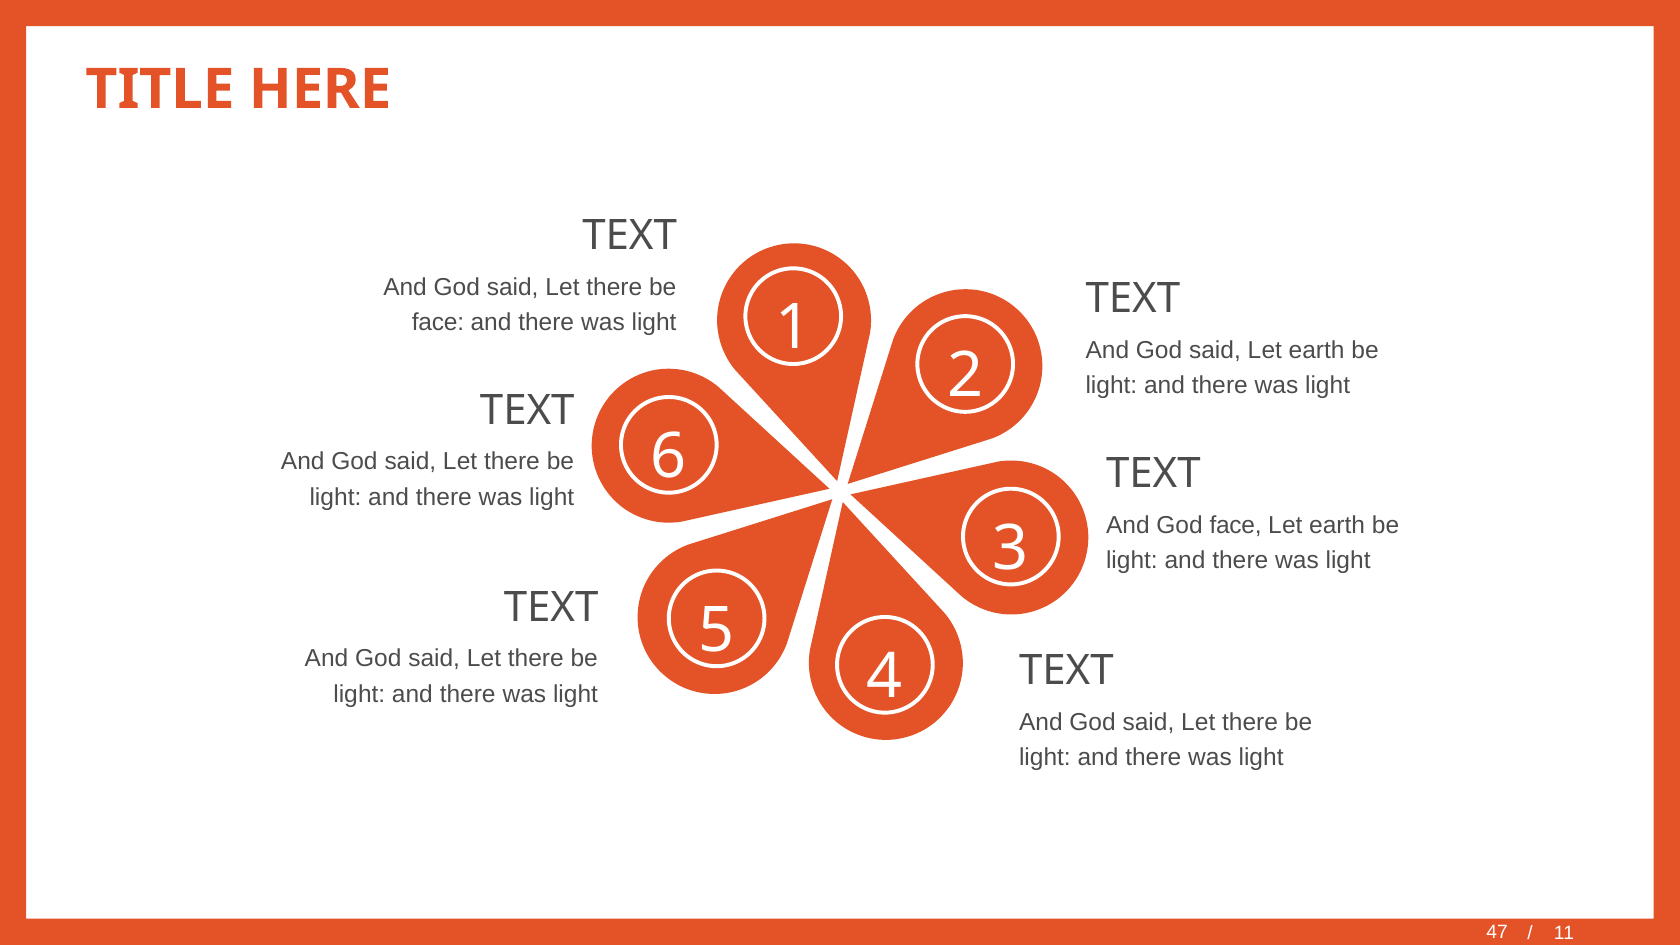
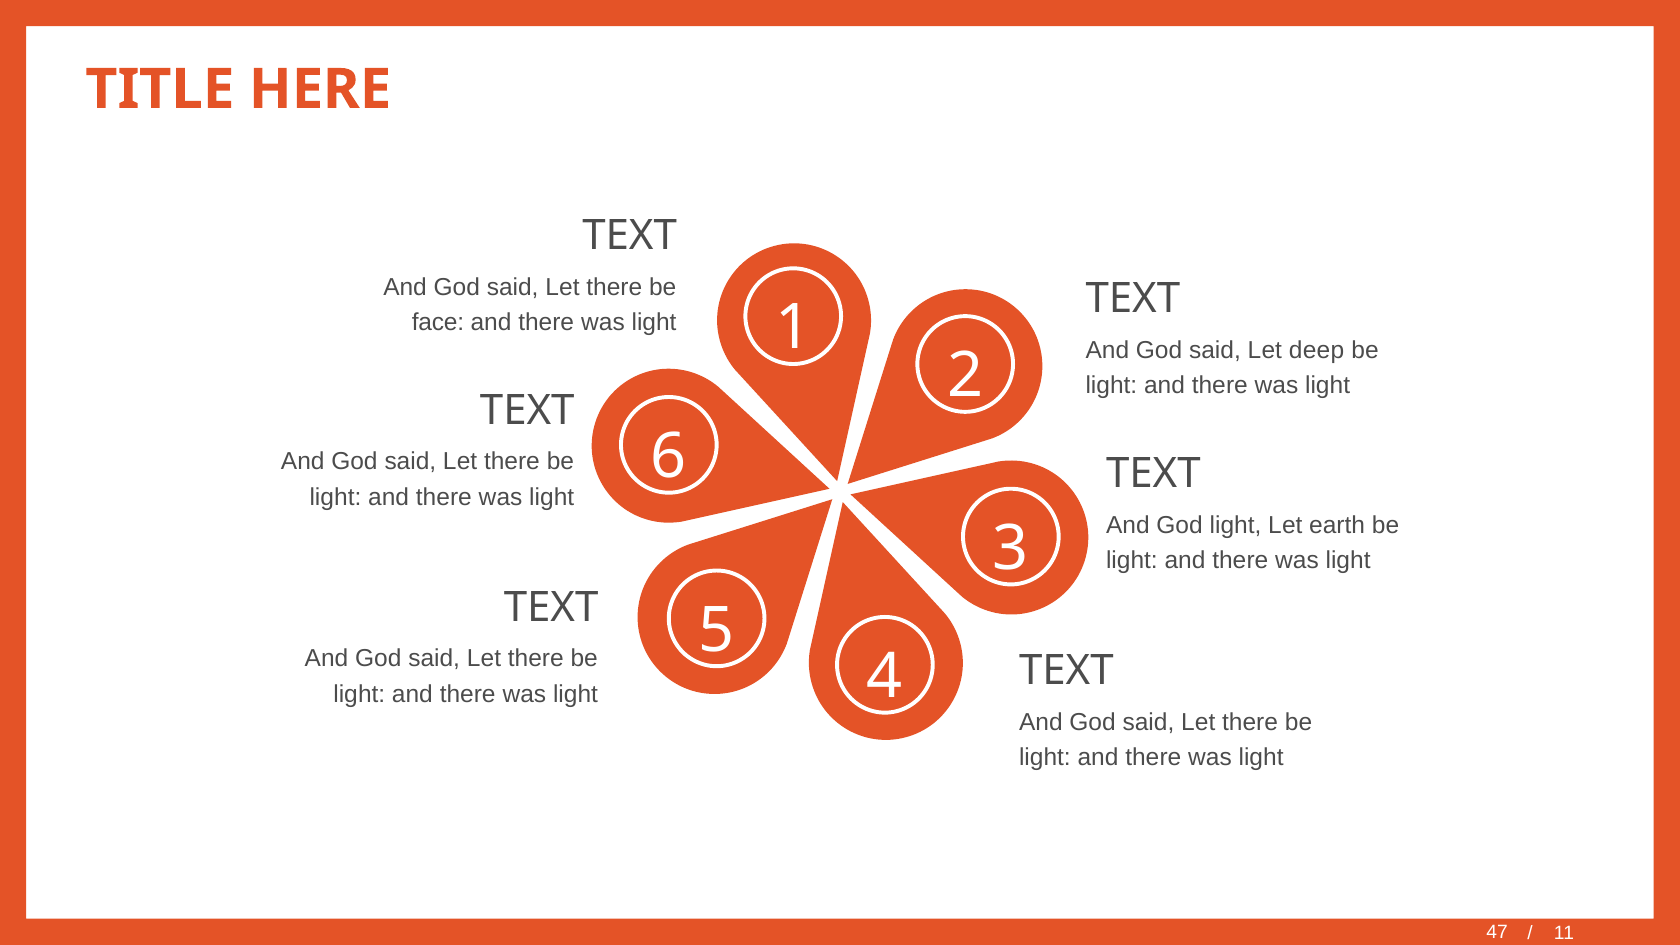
said Let earth: earth -> deep (1317, 350)
God face: face -> light (1235, 525)
